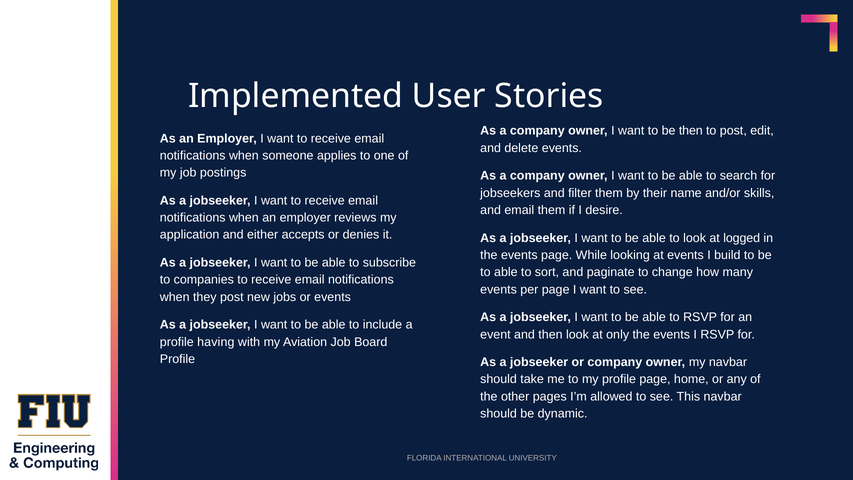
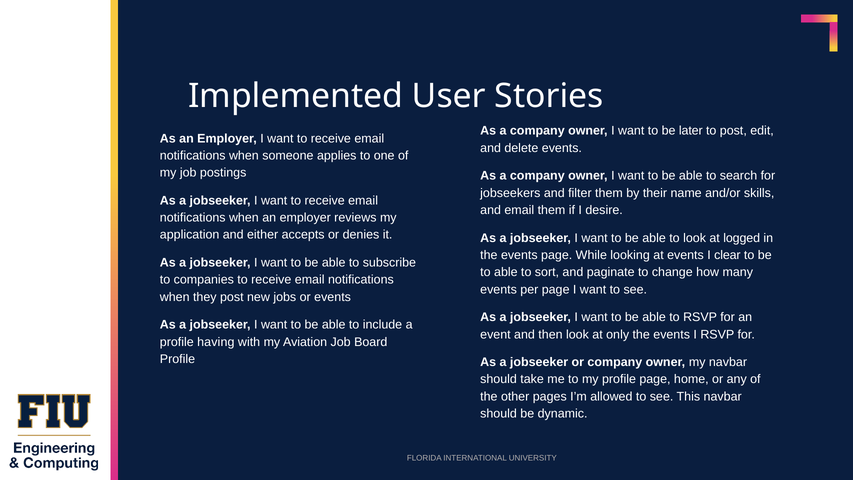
be then: then -> later (691, 131)
build: build -> clear (727, 255)
